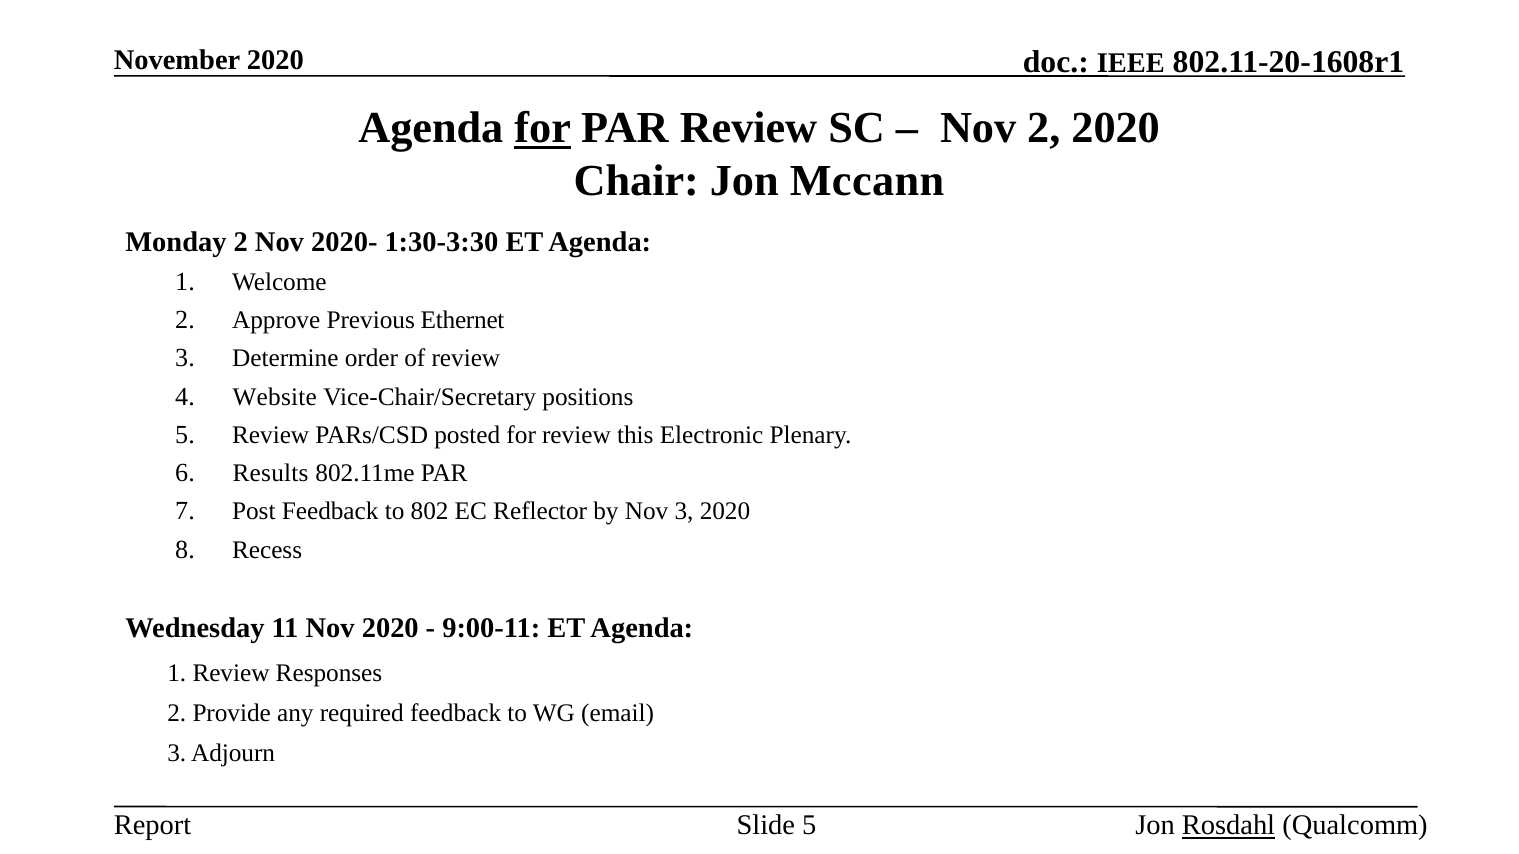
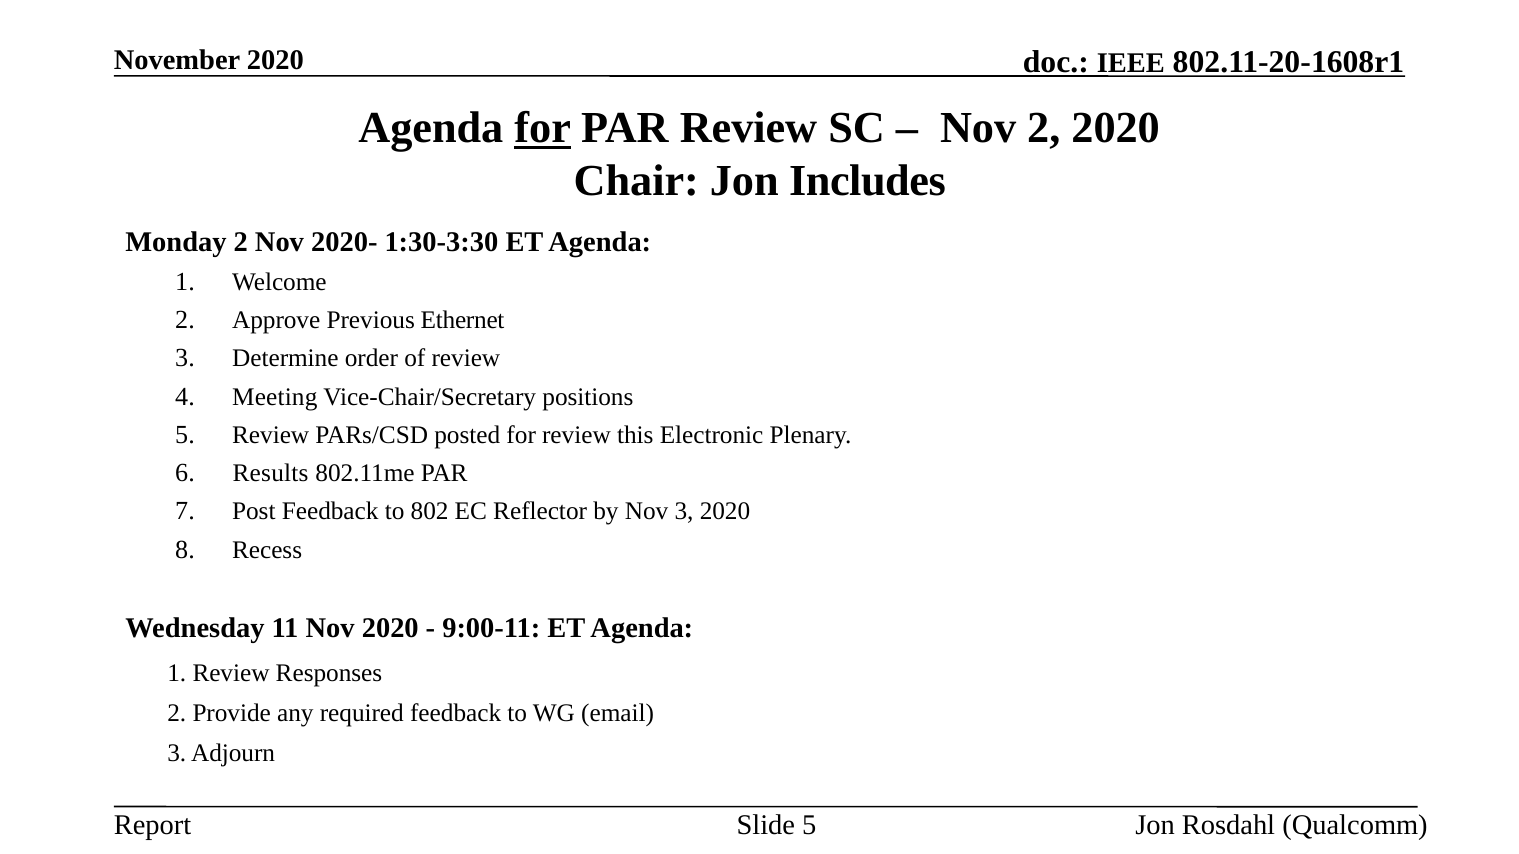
Mccann: Mccann -> Includes (867, 181)
Website: Website -> Meeting (275, 397)
Rosdahl underline: present -> none (1228, 826)
